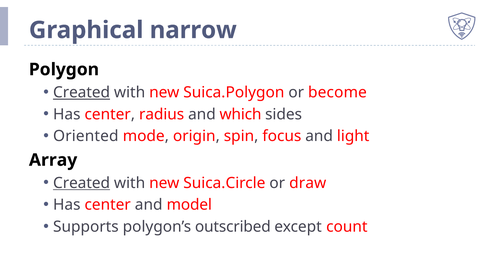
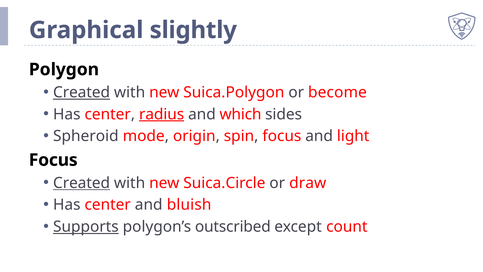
narrow: narrow -> slightly (193, 30)
radius underline: none -> present (162, 114)
Oriented: Oriented -> Spheroid (86, 136)
Array: Array -> Focus (53, 160)
model: model -> bluish (189, 205)
Supports underline: none -> present (86, 227)
